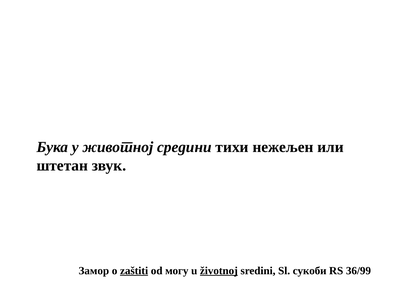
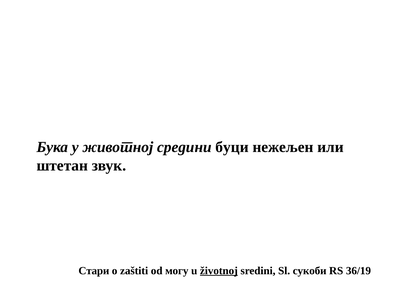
тихи: тихи -> буци (232, 147)
Замор: Замор -> Стари (94, 271)
zaštiti underline: present -> none (134, 271)
36/99: 36/99 -> 36/19 (358, 271)
